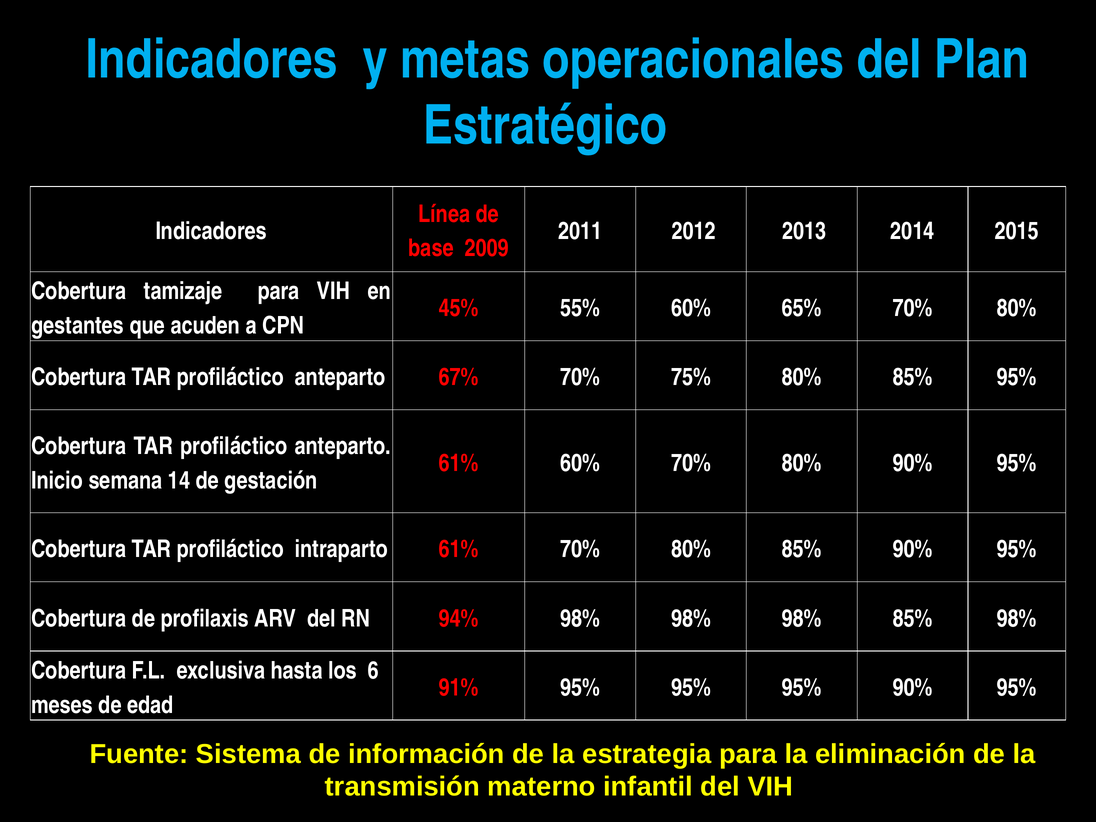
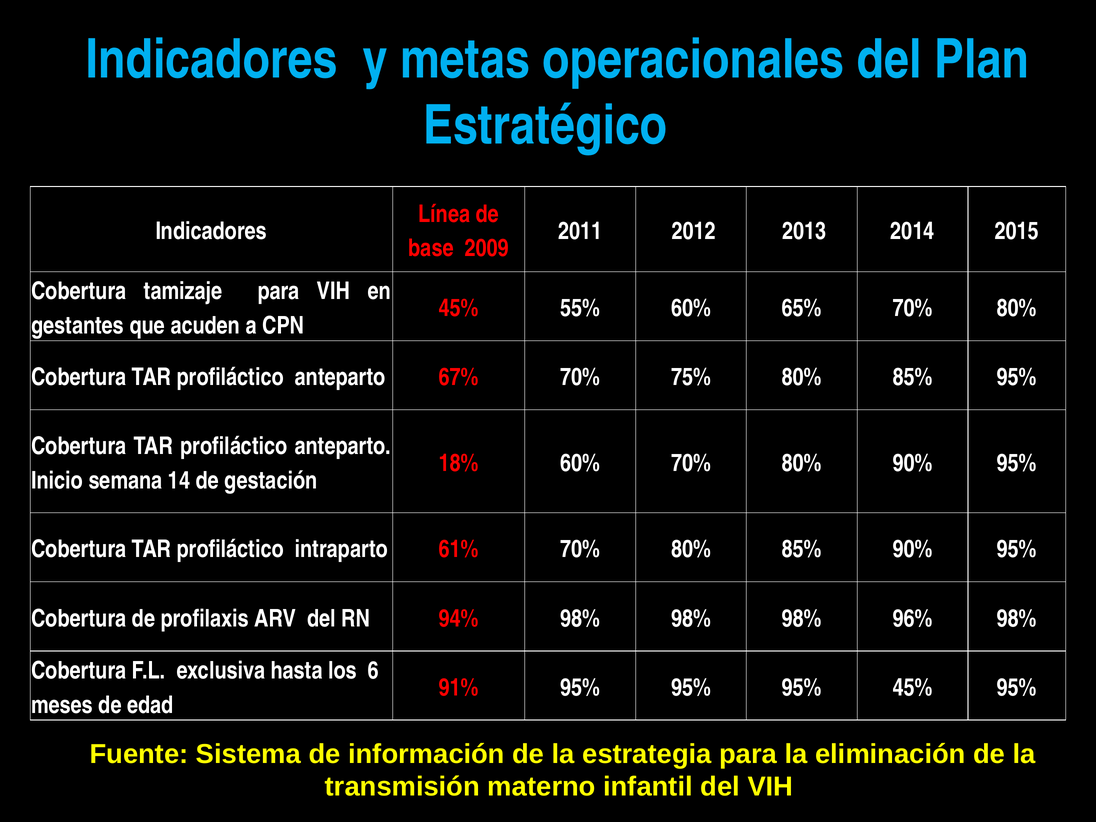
61%: 61% -> 18% (459, 463)
98% 85%: 85% -> 96% (913, 619)
95% 90%: 90% -> 45% (913, 688)
